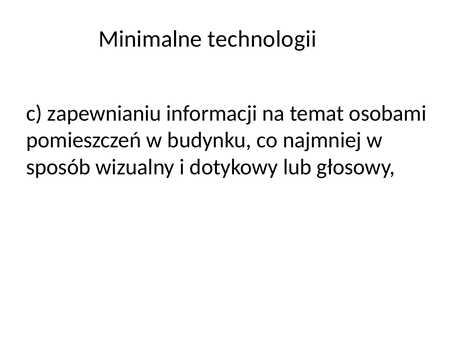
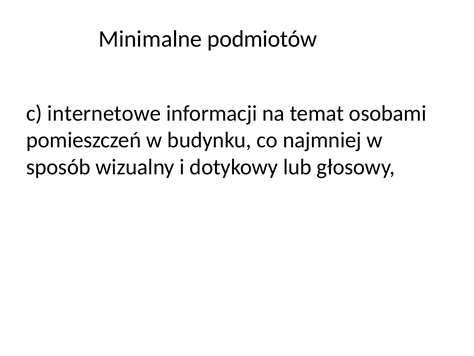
technologii: technologii -> podmiotów (262, 39)
zapewnianiu: zapewnianiu -> internetowe (104, 113)
